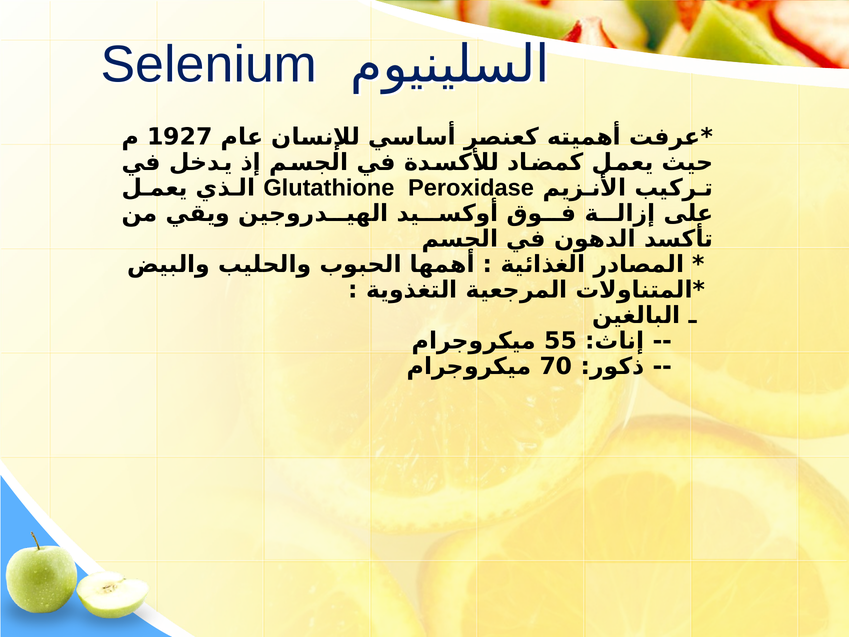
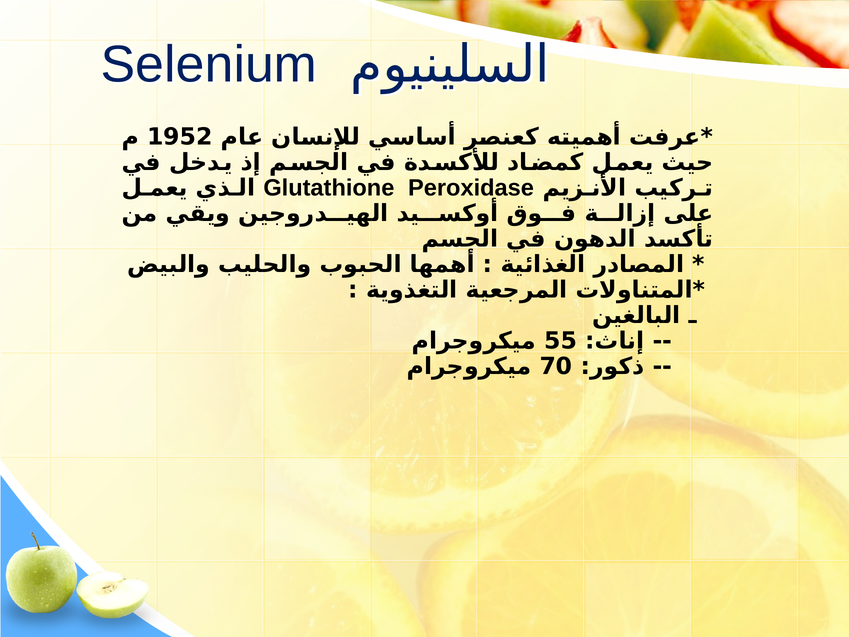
1927: 1927 -> 1952 (180, 137)
